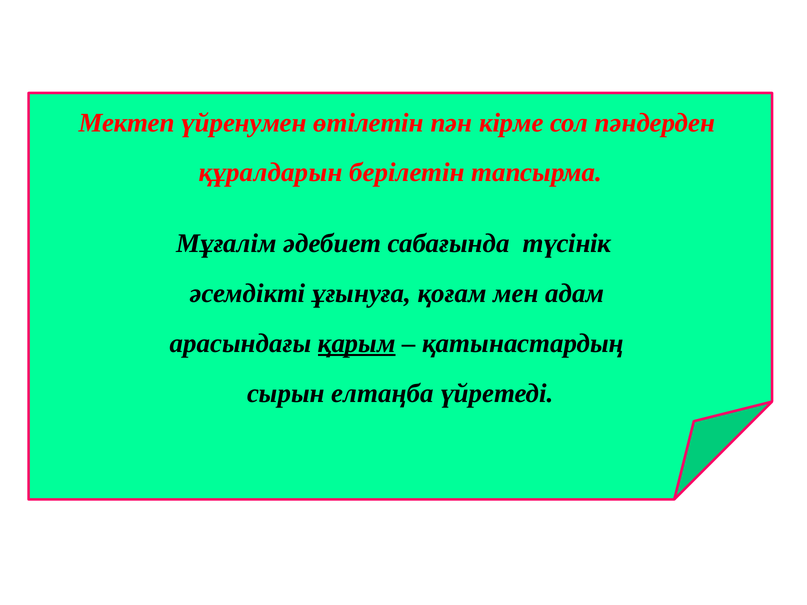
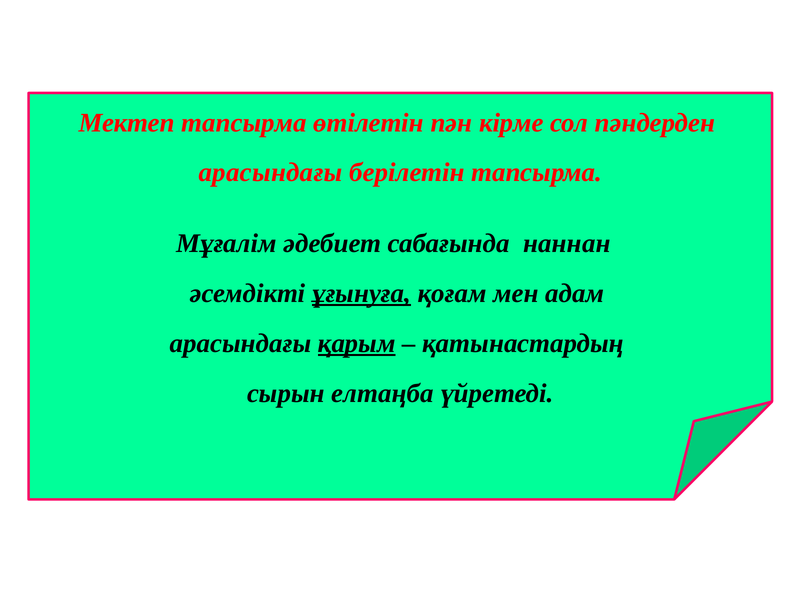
Мектеп үйренумен: үйренумен -> тапсырма (244, 123)
құралдарын: құралдарын -> арасындағы (271, 173)
түсінік: түсінік -> наннан (567, 244)
ұғынуға underline: none -> present (362, 294)
